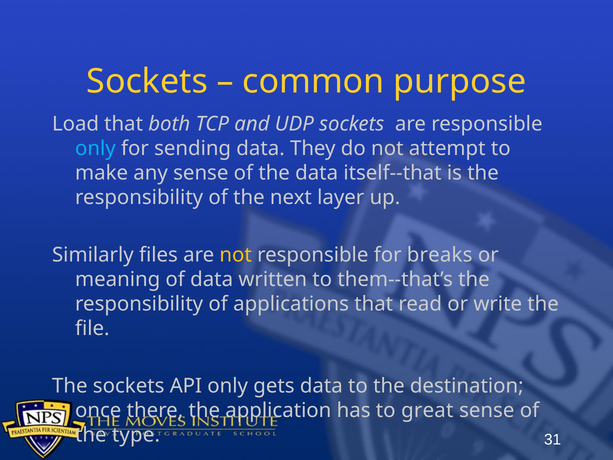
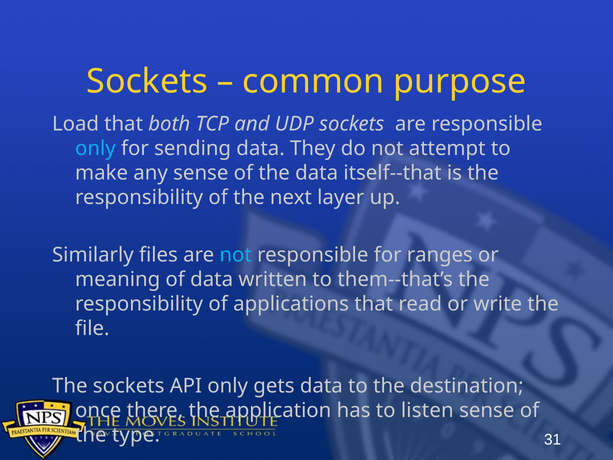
not colour: yellow -> light blue (236, 255)
breaks: breaks -> ranges (440, 255)
great: great -> listen (427, 410)
